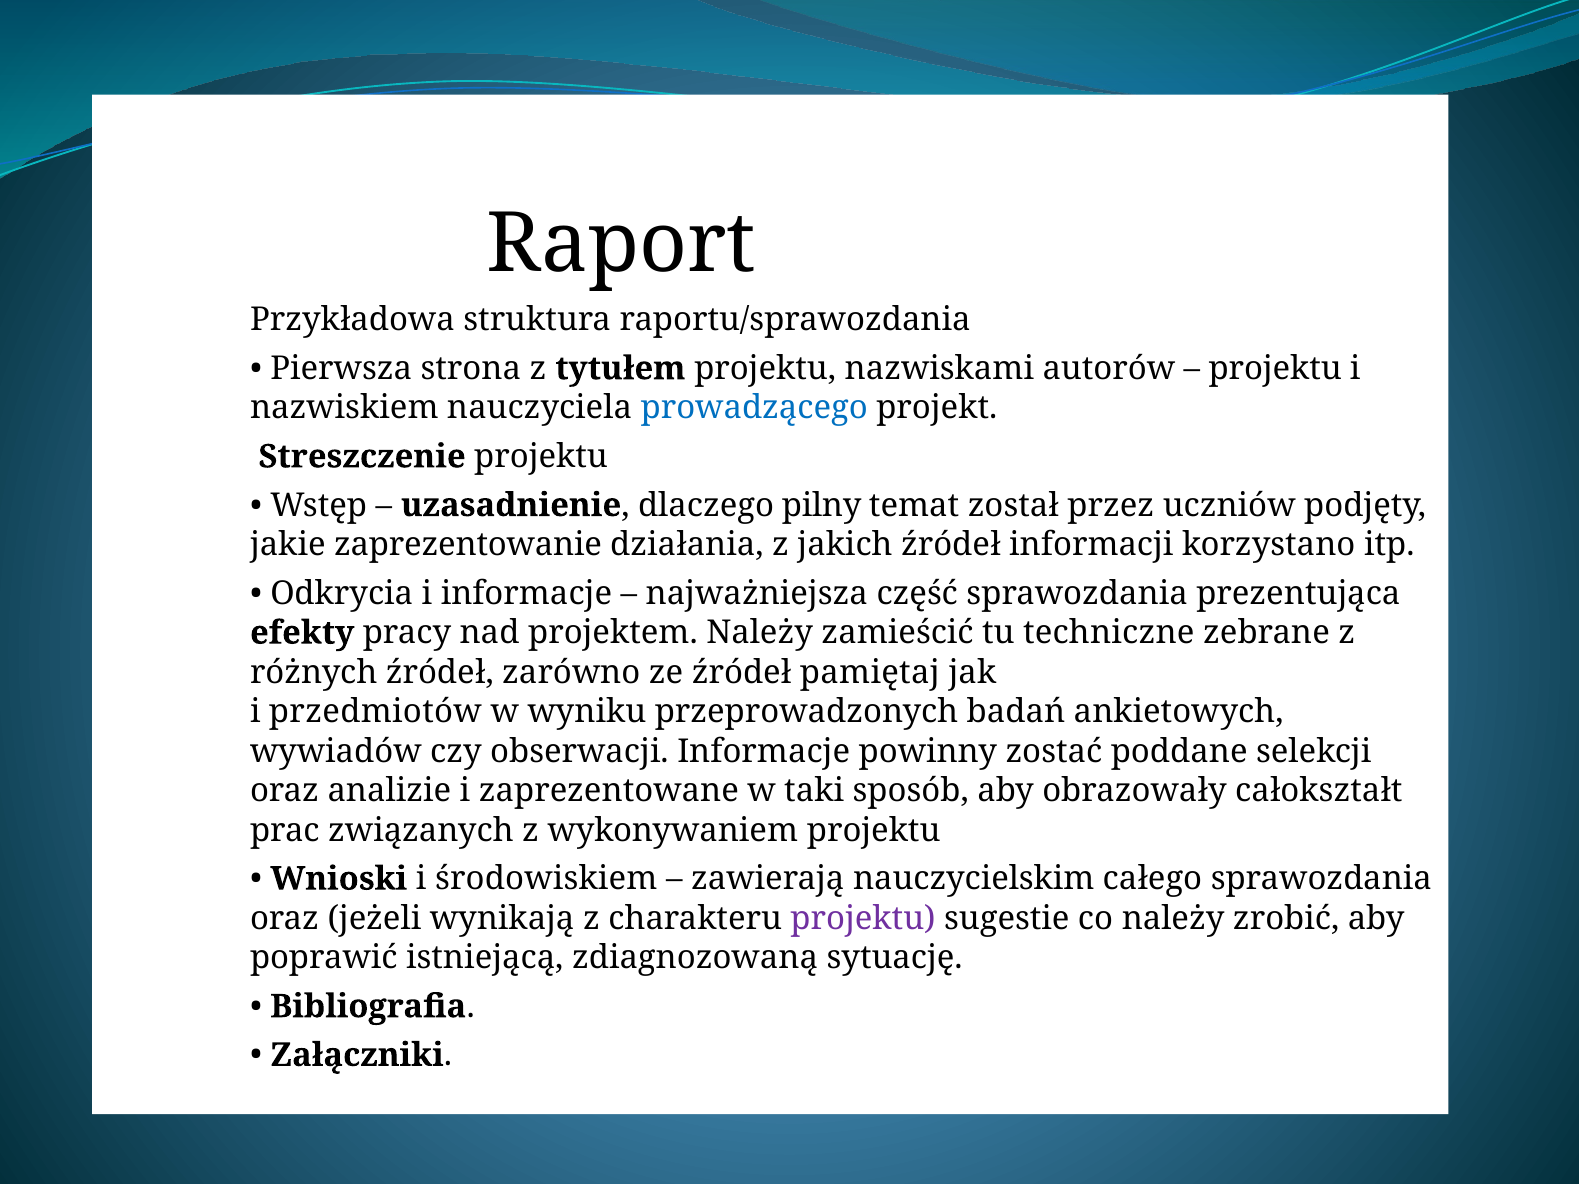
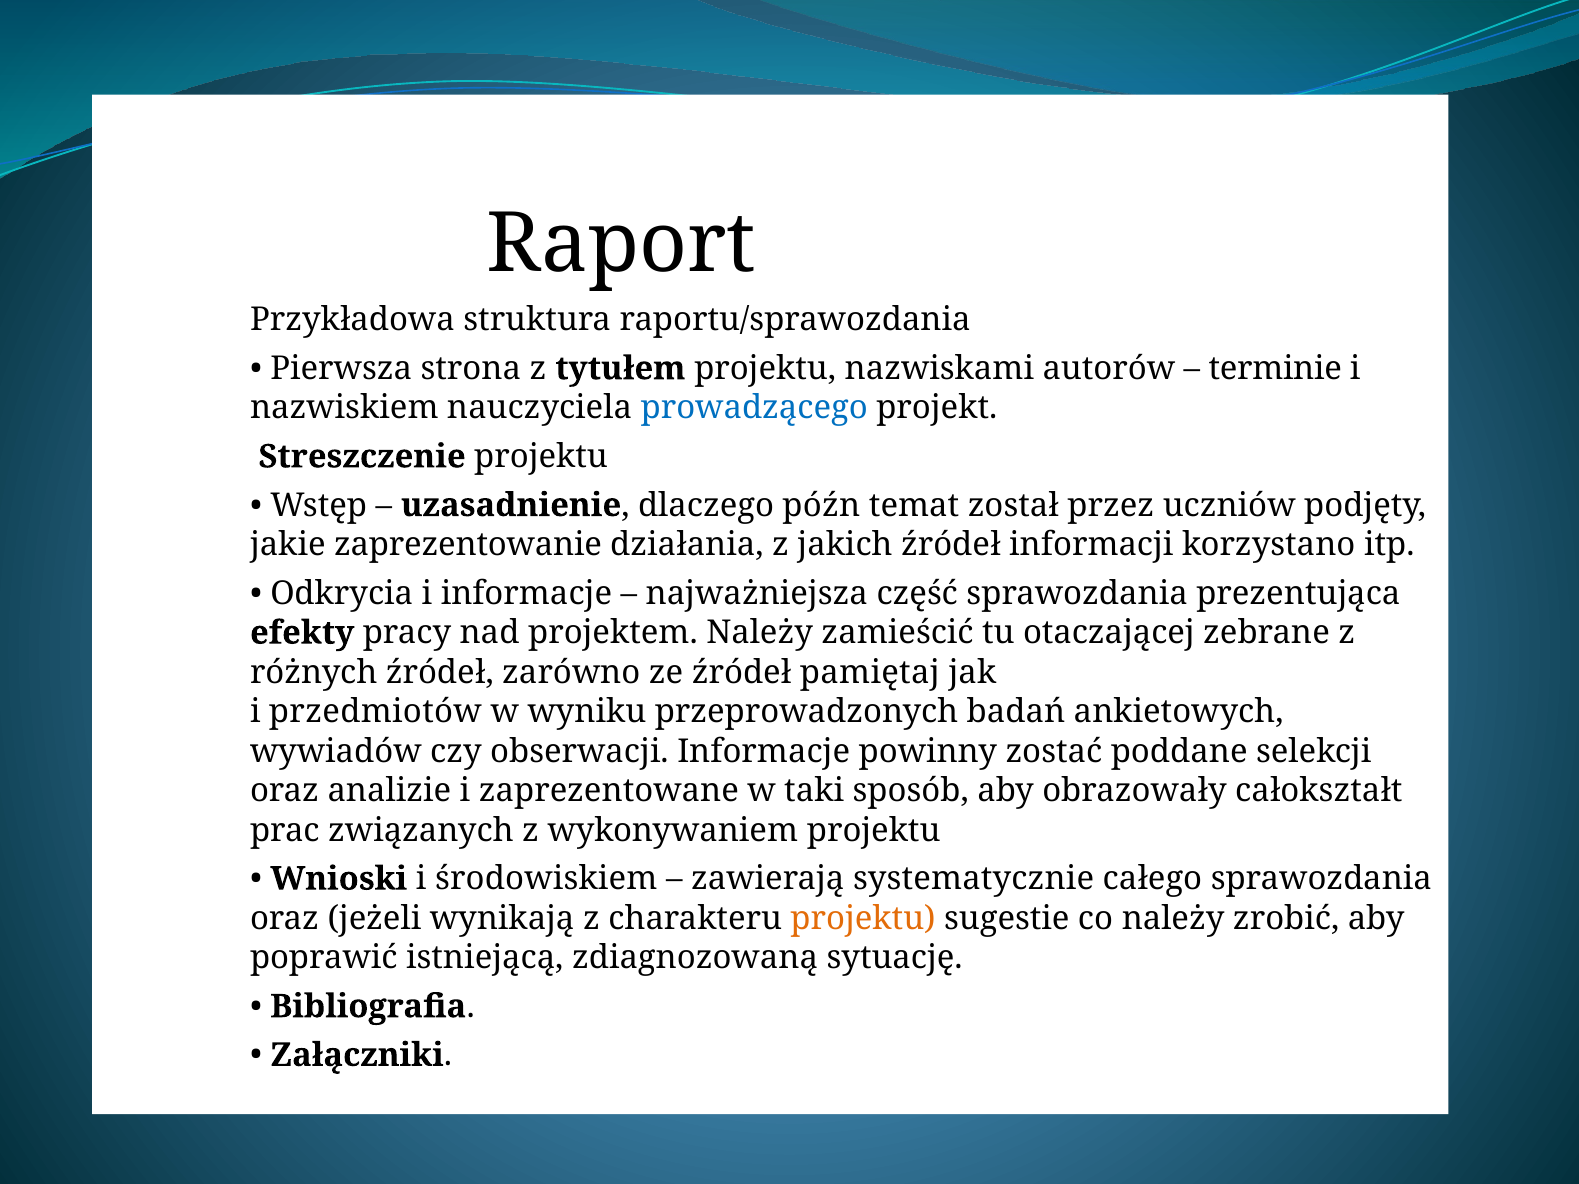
projektu: projektu -> terminie (1275, 369)
pilny: pilny -> późn (821, 505)
techniczne: techniczne -> otaczającej (1109, 633)
nauczycielskim: nauczycielskim -> systematycznie (974, 879)
projektu colour: purple -> orange (863, 919)
